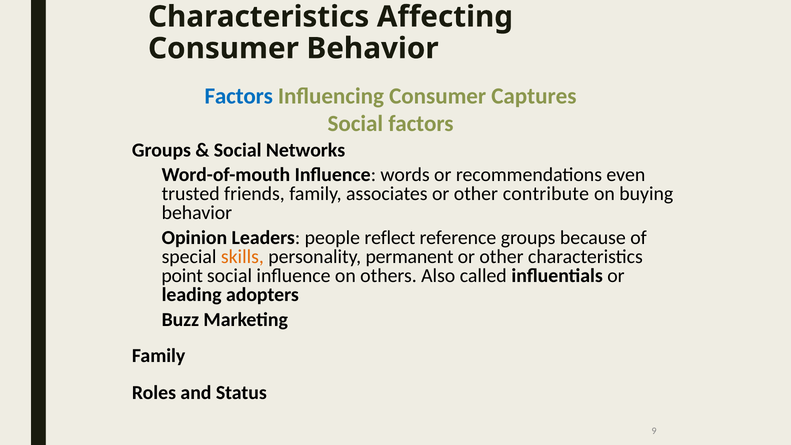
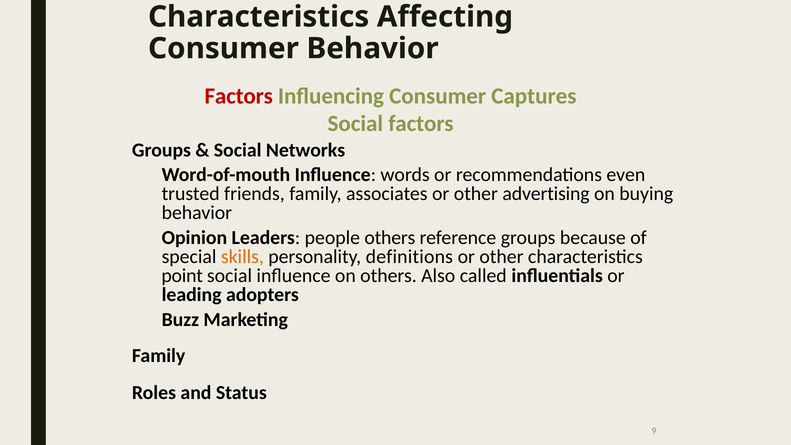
Factors colour: blue -> red (239, 96)
contribute: contribute -> advertising (546, 194)
people reflect: reflect -> others (390, 238)
permanent: permanent -> definitions (409, 257)
